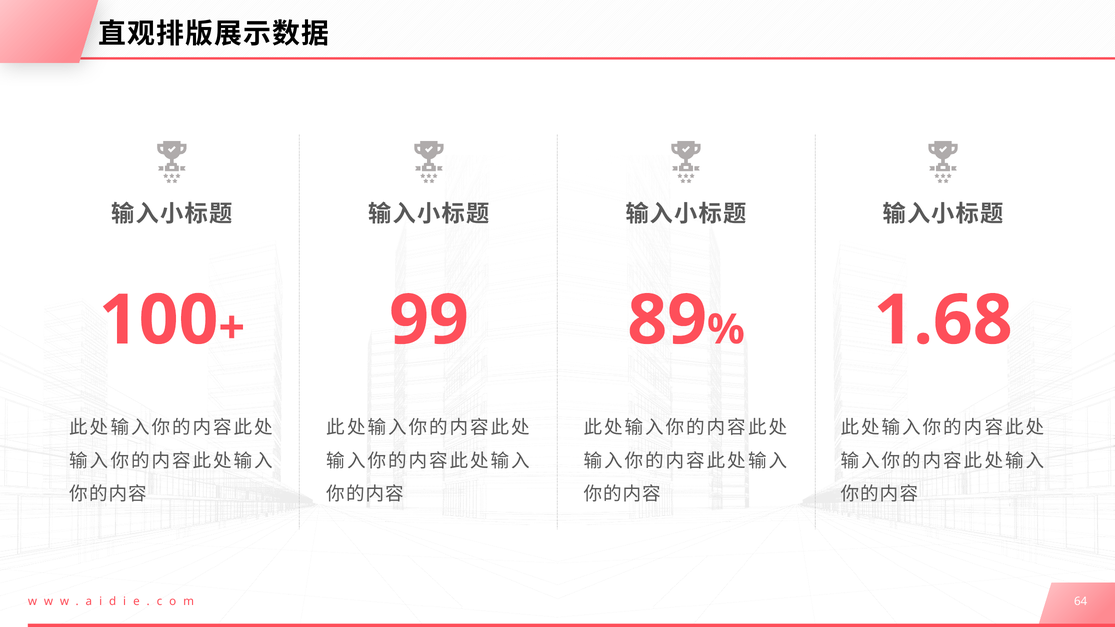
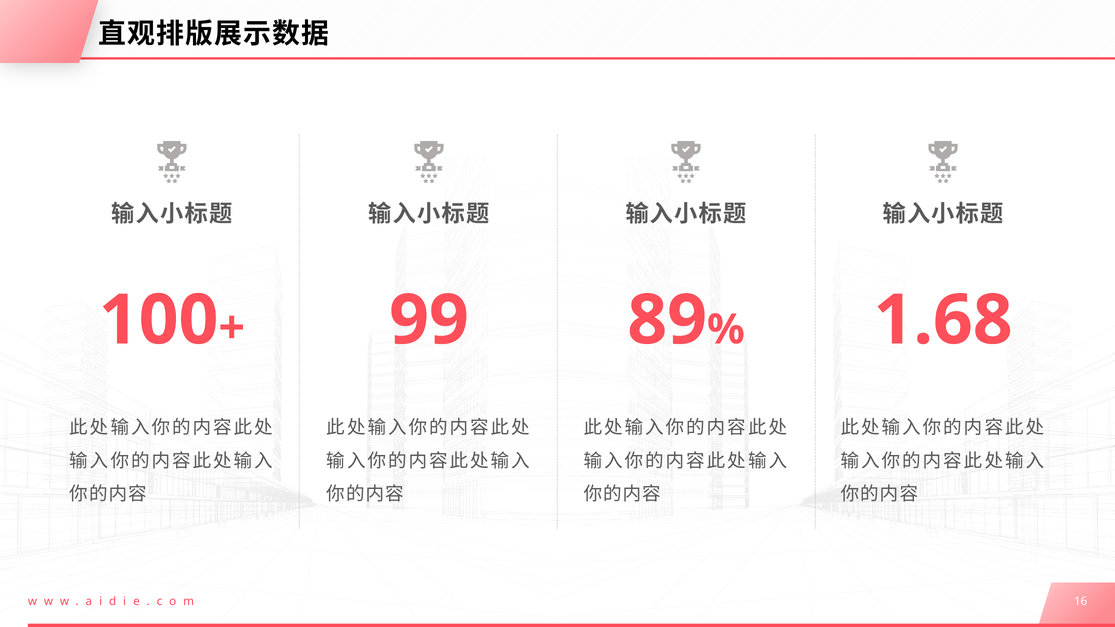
64: 64 -> 16 (1081, 602)
